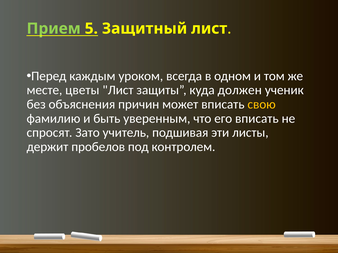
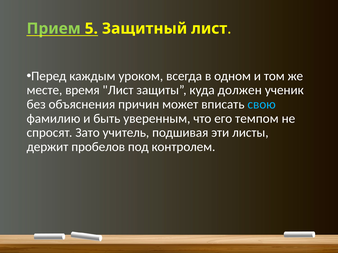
цветы: цветы -> время (82, 90)
свою colour: yellow -> light blue (262, 105)
его вписать: вписать -> темпом (257, 119)
